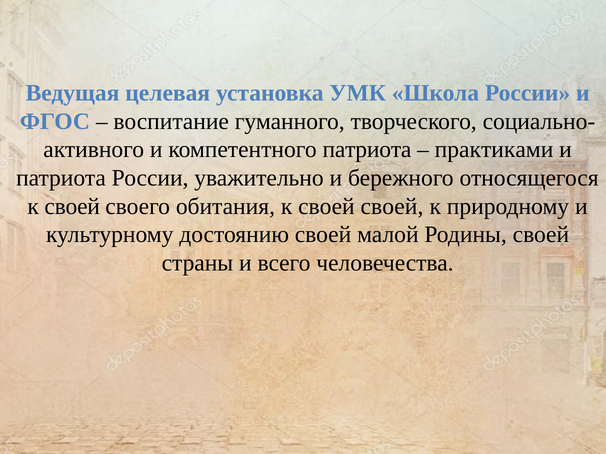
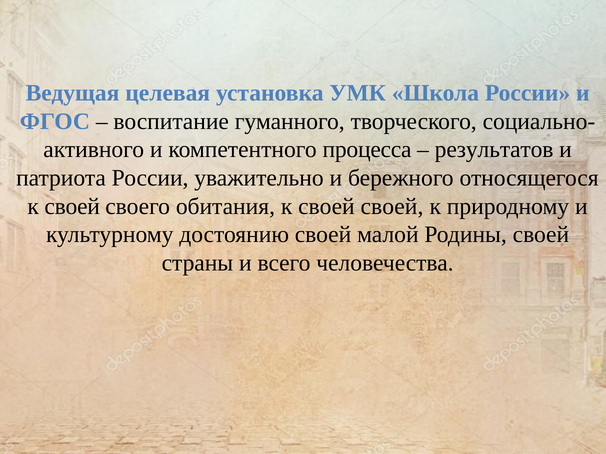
компетентного патриота: патриота -> процесса (367, 150)
практиками: практиками -> результатов (494, 150)
